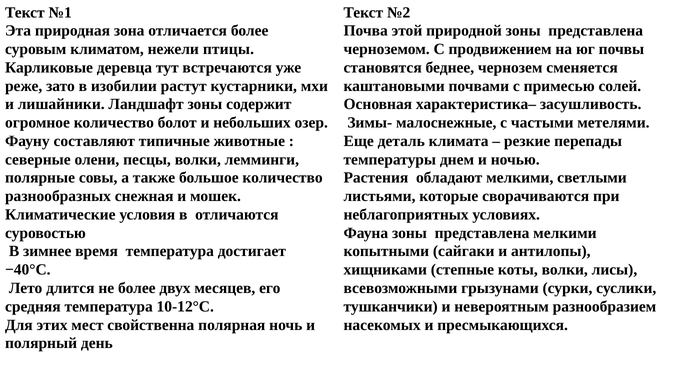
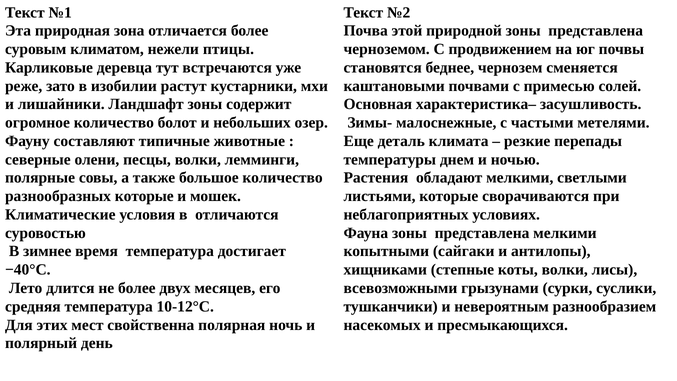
разнообразных снежная: снежная -> которые (144, 196)
